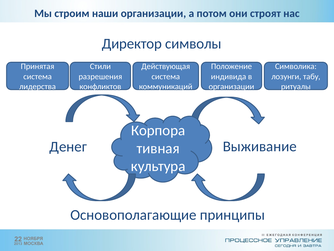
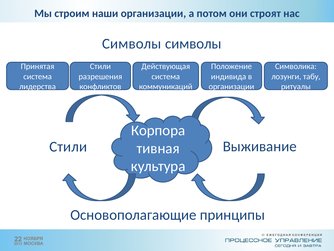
Директор: Директор -> Символы (132, 44)
Денег: Денег -> Стили (68, 146)
